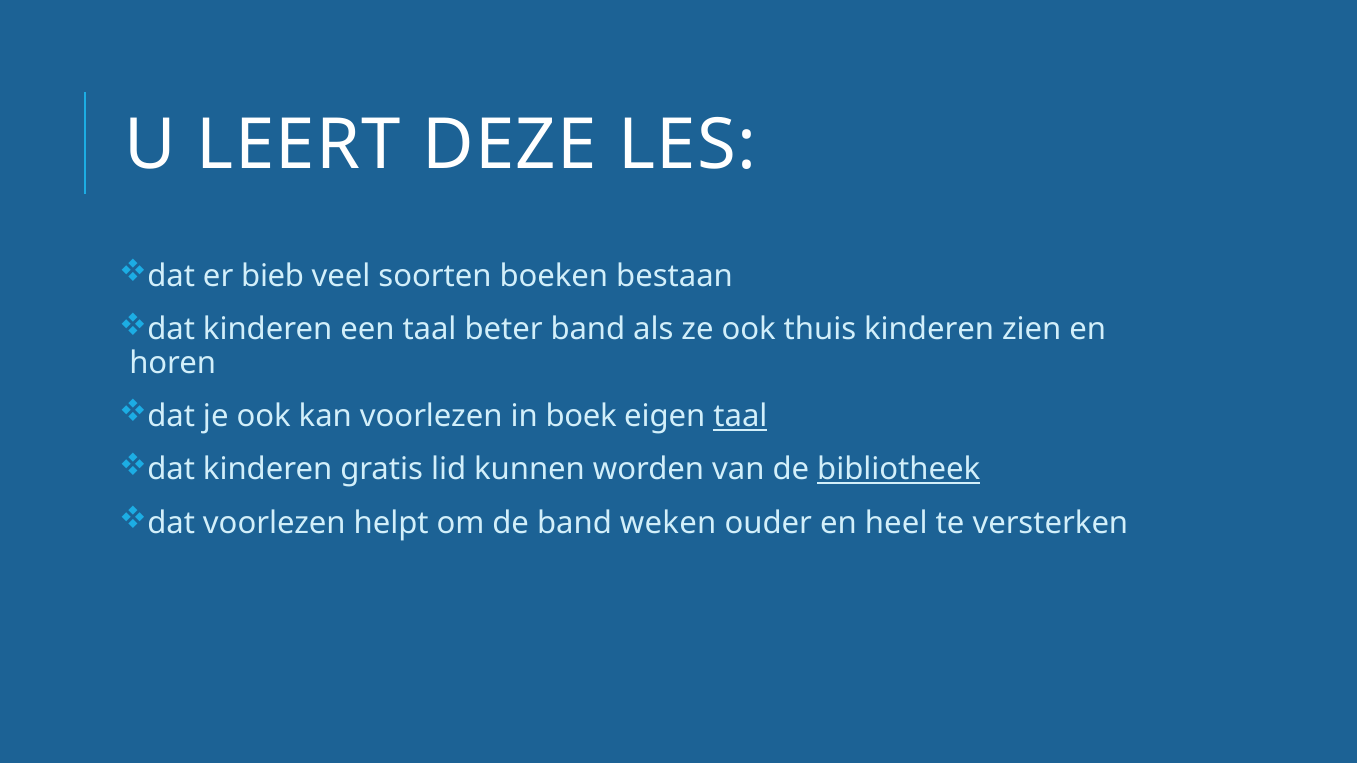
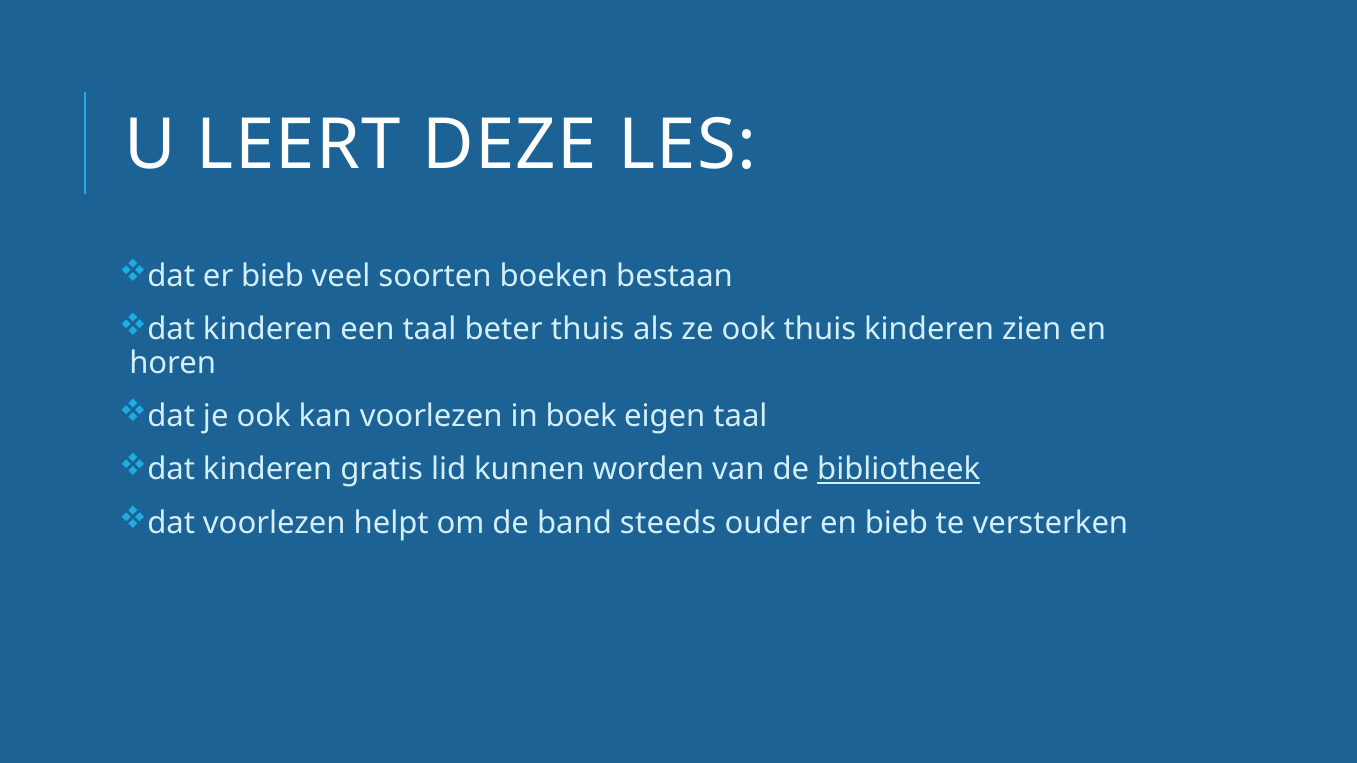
beter band: band -> thuis (588, 329)
taal underline: present -> none (740, 416)
weken: weken -> steeds (668, 523)
en heel: heel -> bieb (896, 523)
